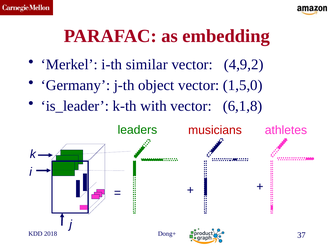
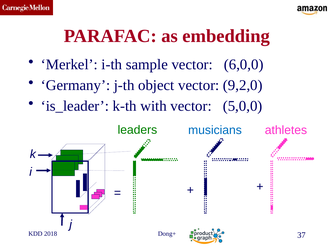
similar: similar -> sample (147, 65)
4,9,2: 4,9,2 -> 6,0,0 (244, 65)
1,5,0: 1,5,0 -> 9,2,0 (243, 85)
6,1,8: 6,1,8 -> 5,0,0 (243, 106)
musicians colour: red -> blue (215, 130)
